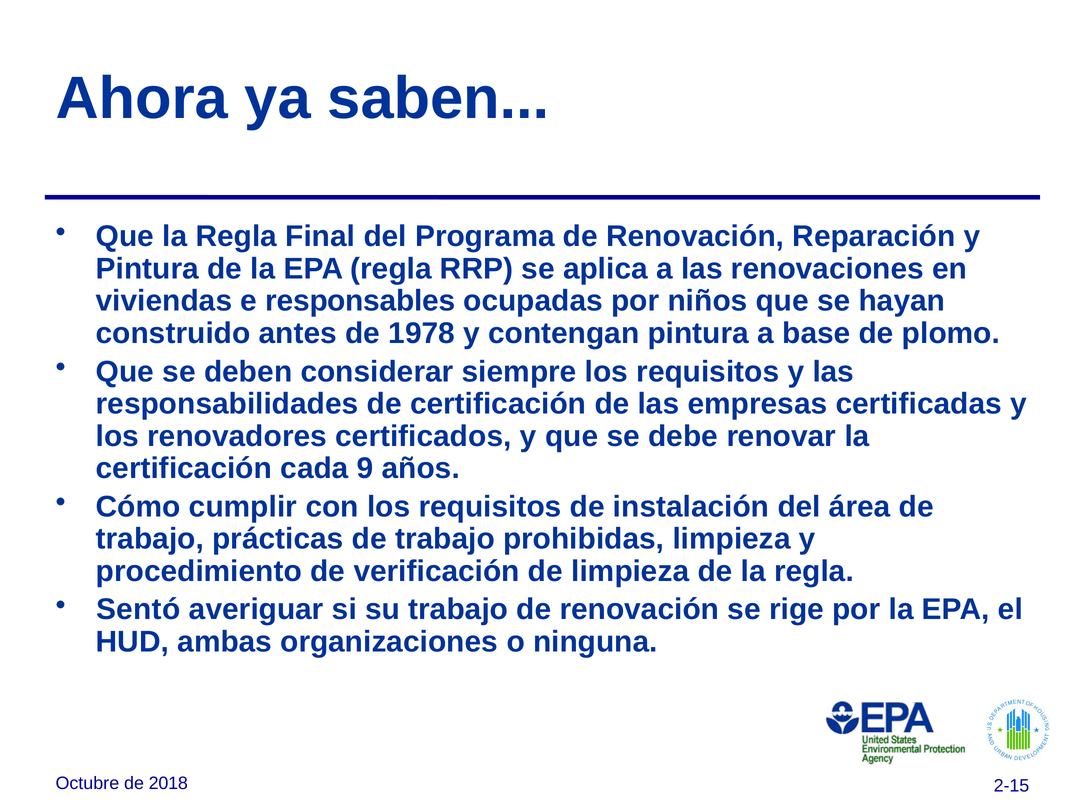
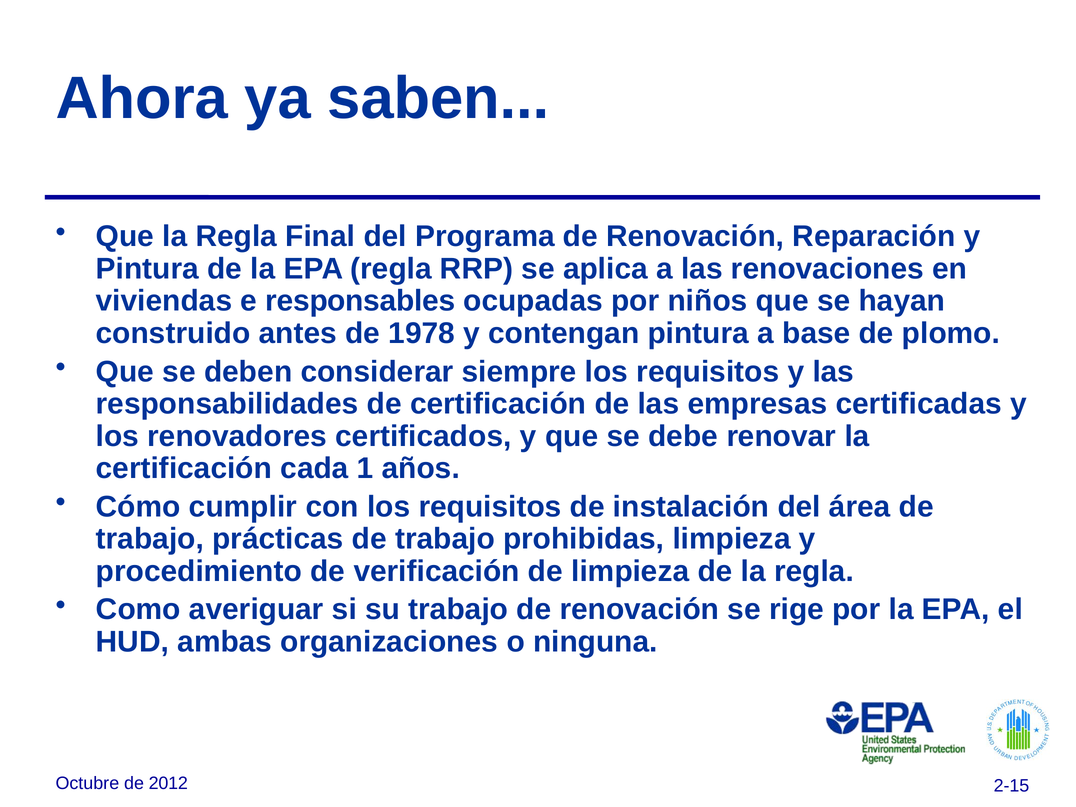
9: 9 -> 1 (365, 468)
Sentó: Sentó -> Como (138, 610)
2018: 2018 -> 2012 (168, 783)
